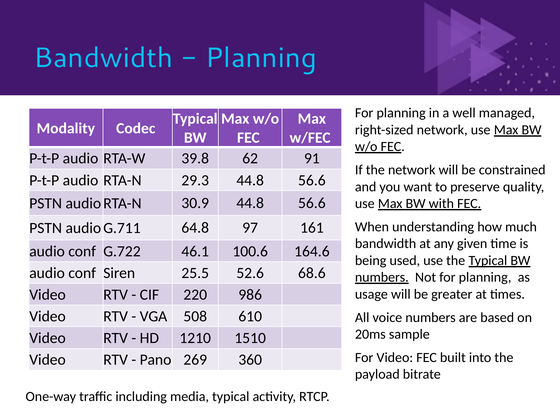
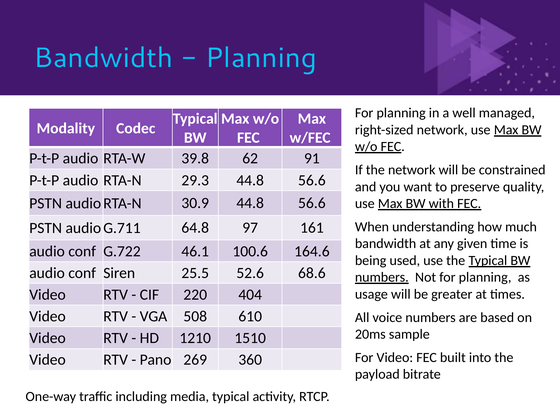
986: 986 -> 404 (250, 295)
